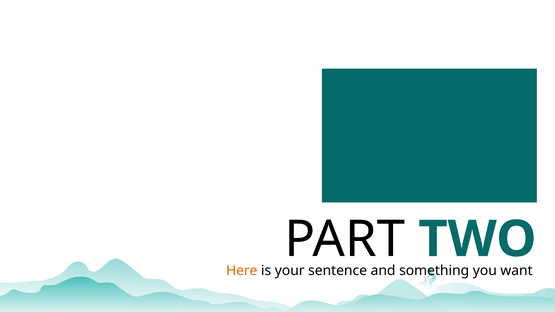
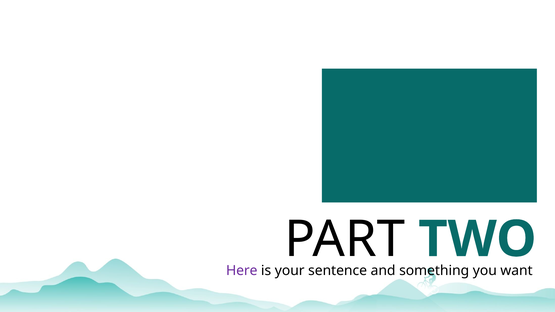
Here colour: orange -> purple (242, 271)
